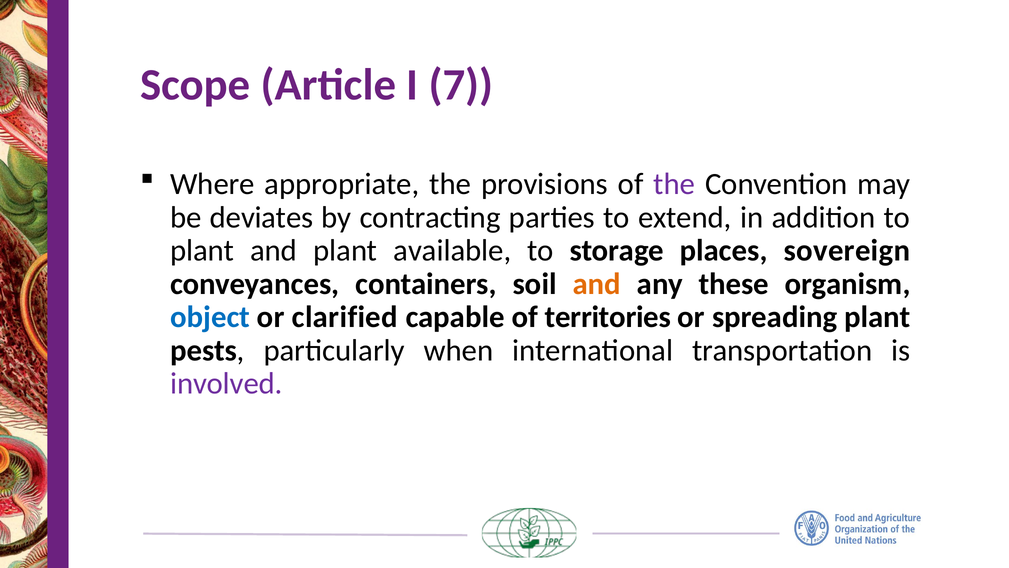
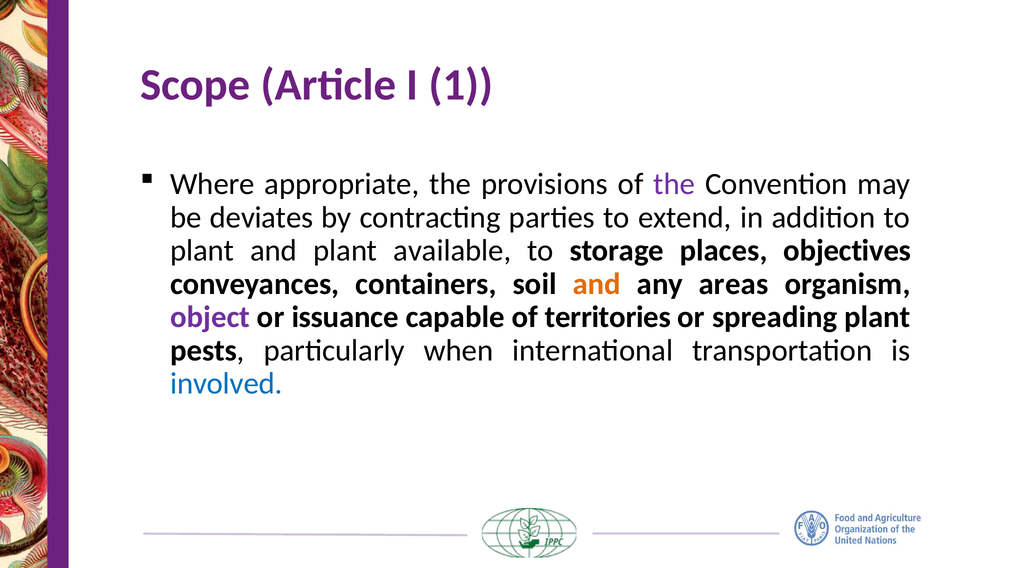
7: 7 -> 1 (461, 85)
sovereign: sovereign -> objectives (847, 250)
these: these -> areas (734, 284)
object colour: blue -> purple (210, 317)
clarified: clarified -> issuance (345, 317)
involved colour: purple -> blue (226, 383)
